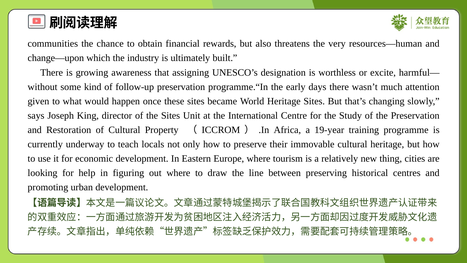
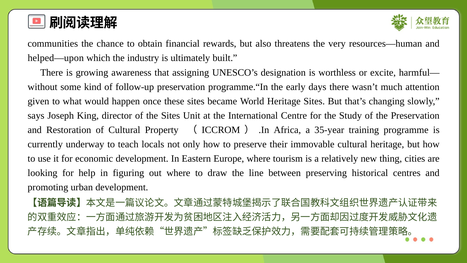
change—upon: change—upon -> helped—upon (56, 58)
19-year: 19-year -> 35-year (329, 130)
